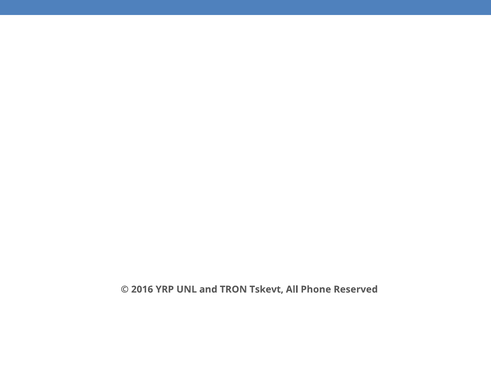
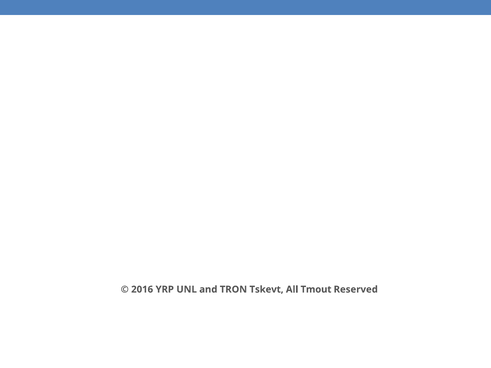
Phone: Phone -> Tmout (316, 290)
